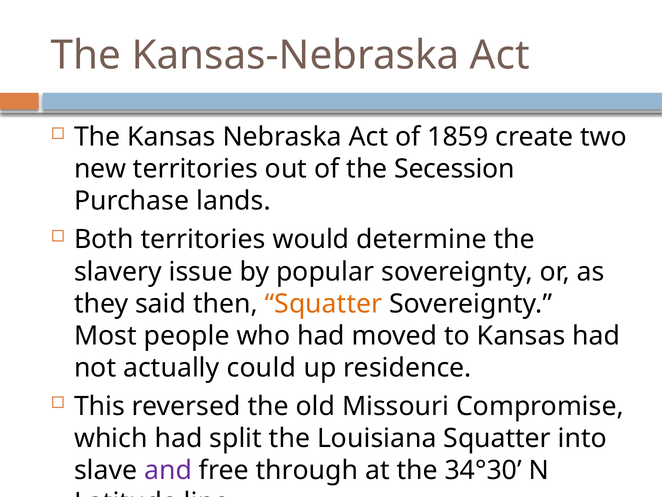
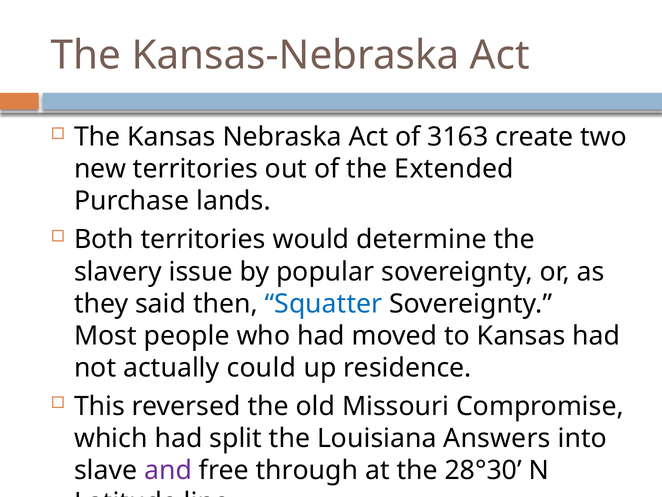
1859: 1859 -> 3163 (458, 137)
Secession: Secession -> Extended (454, 169)
Squatter colour: orange -> blue (324, 303)
Louisiana Squatter: Squatter -> Answers (497, 438)
34°30: 34°30 -> 28°30 (483, 470)
